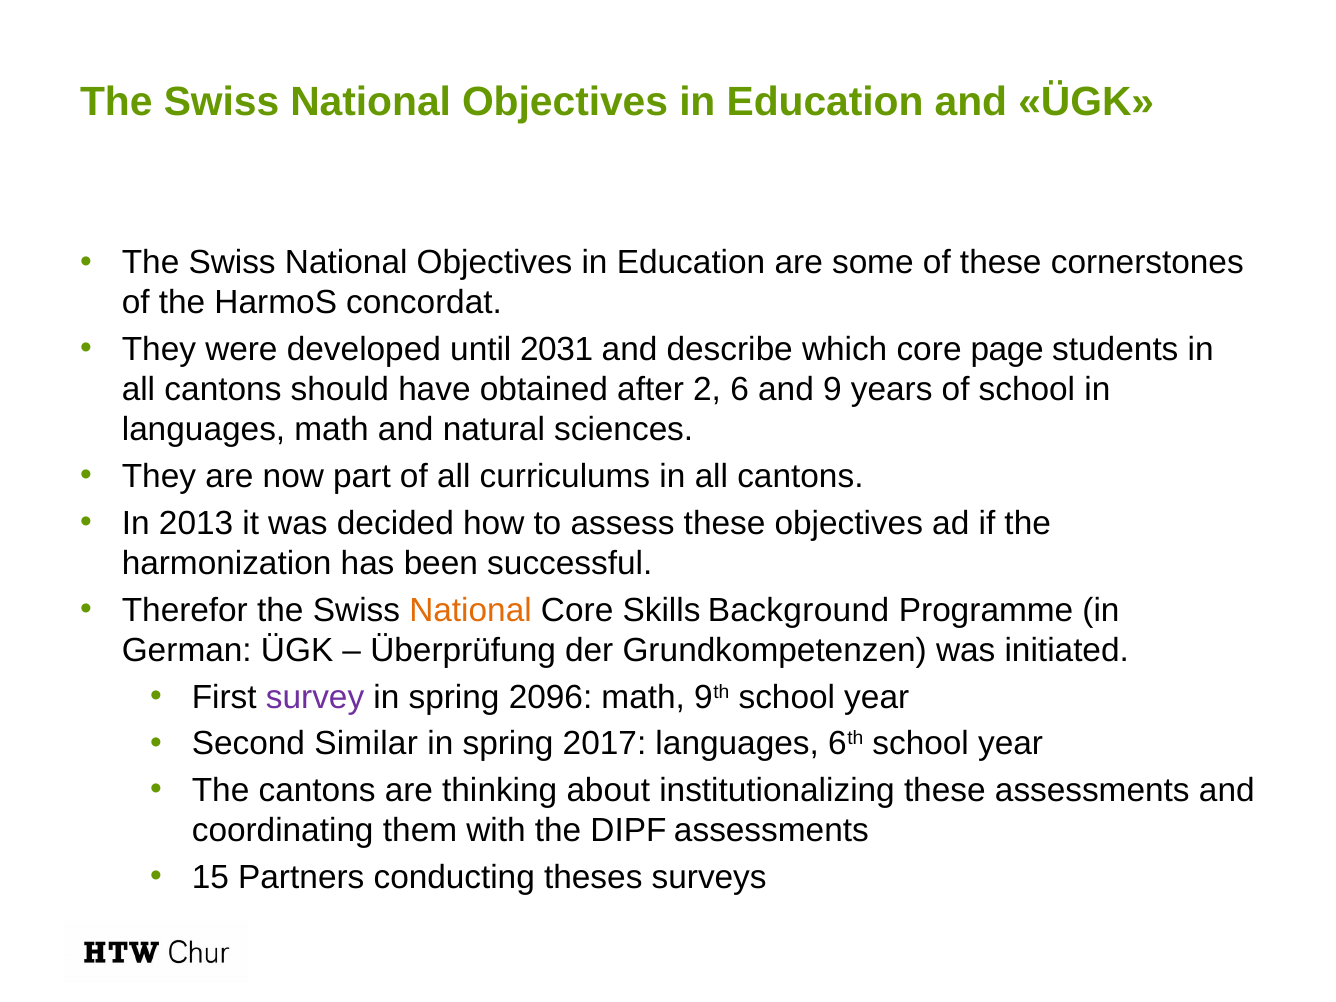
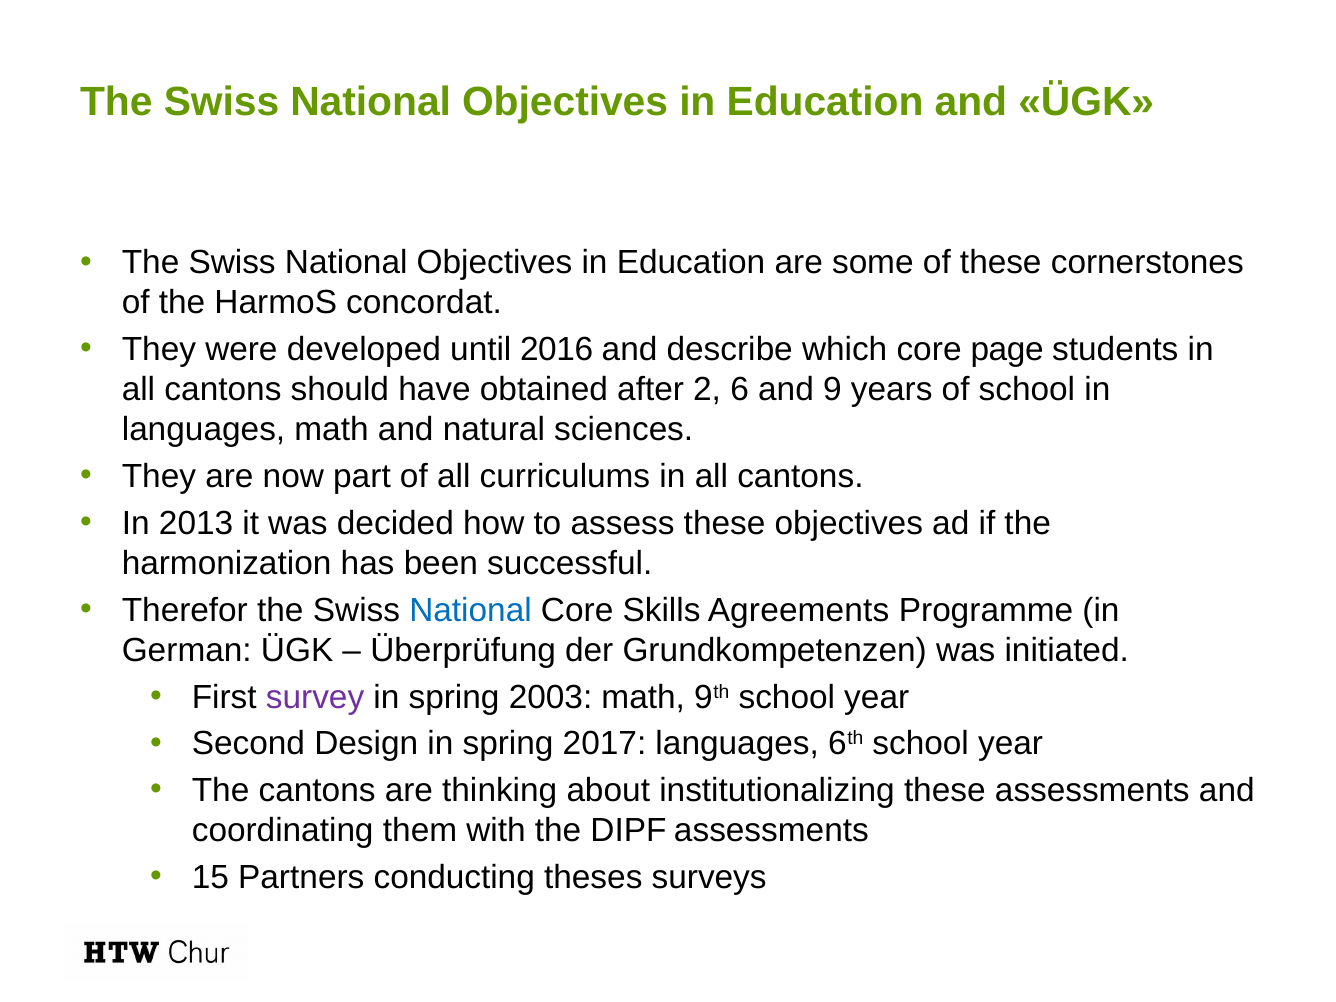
2031: 2031 -> 2016 (557, 350)
National colour: orange -> blue (471, 610)
Background: Background -> Agreements (799, 610)
2096: 2096 -> 2003 (551, 697)
Similar: Similar -> Design (366, 744)
